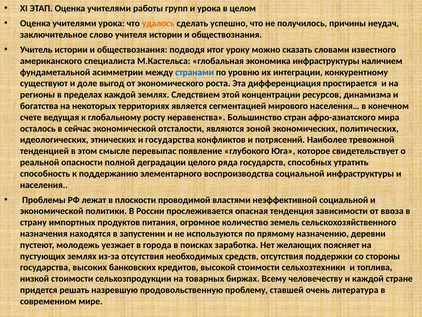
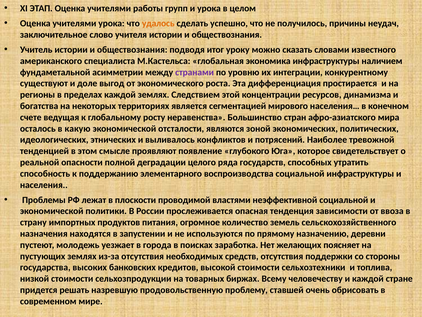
странами colour: blue -> purple (195, 72)
сейчас: сейчас -> какую (78, 128)
и государства: государства -> выливалось (170, 140)
перевыпас: перевыпас -> проявляют (154, 151)
литература: литература -> обрисовать (355, 290)
